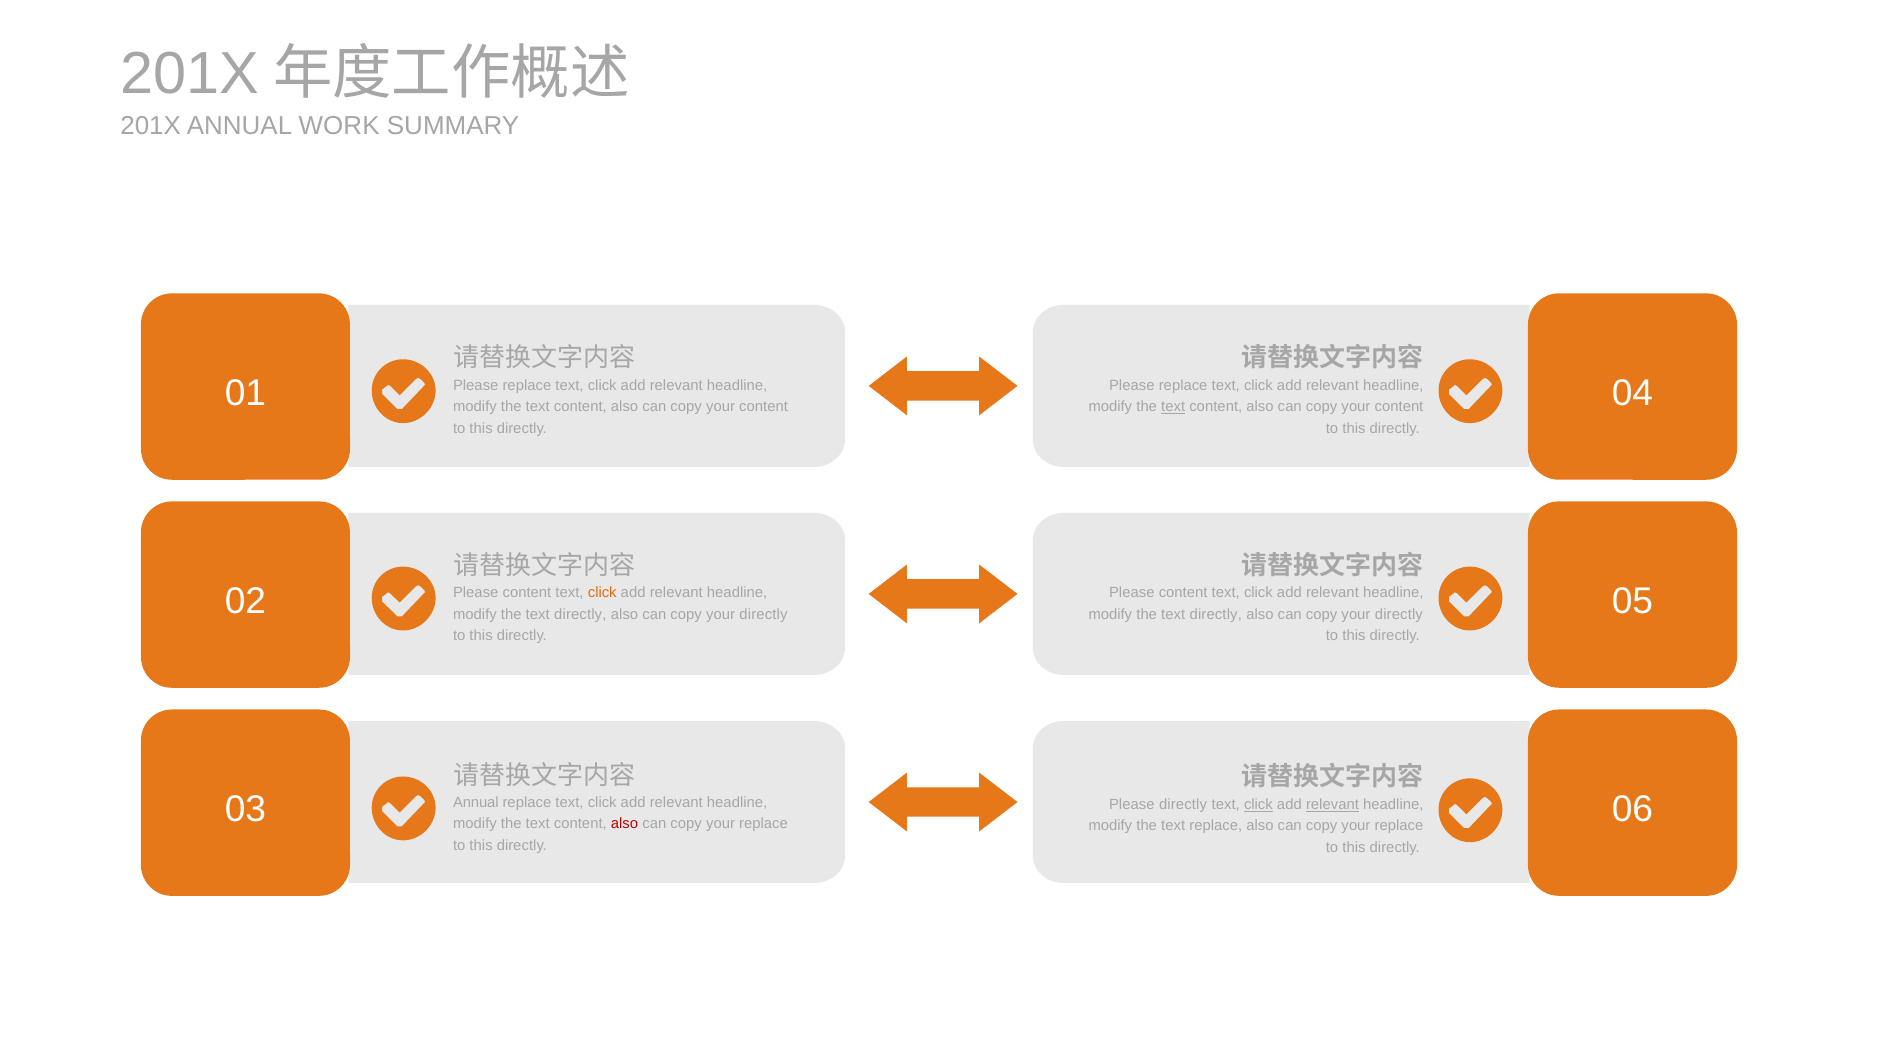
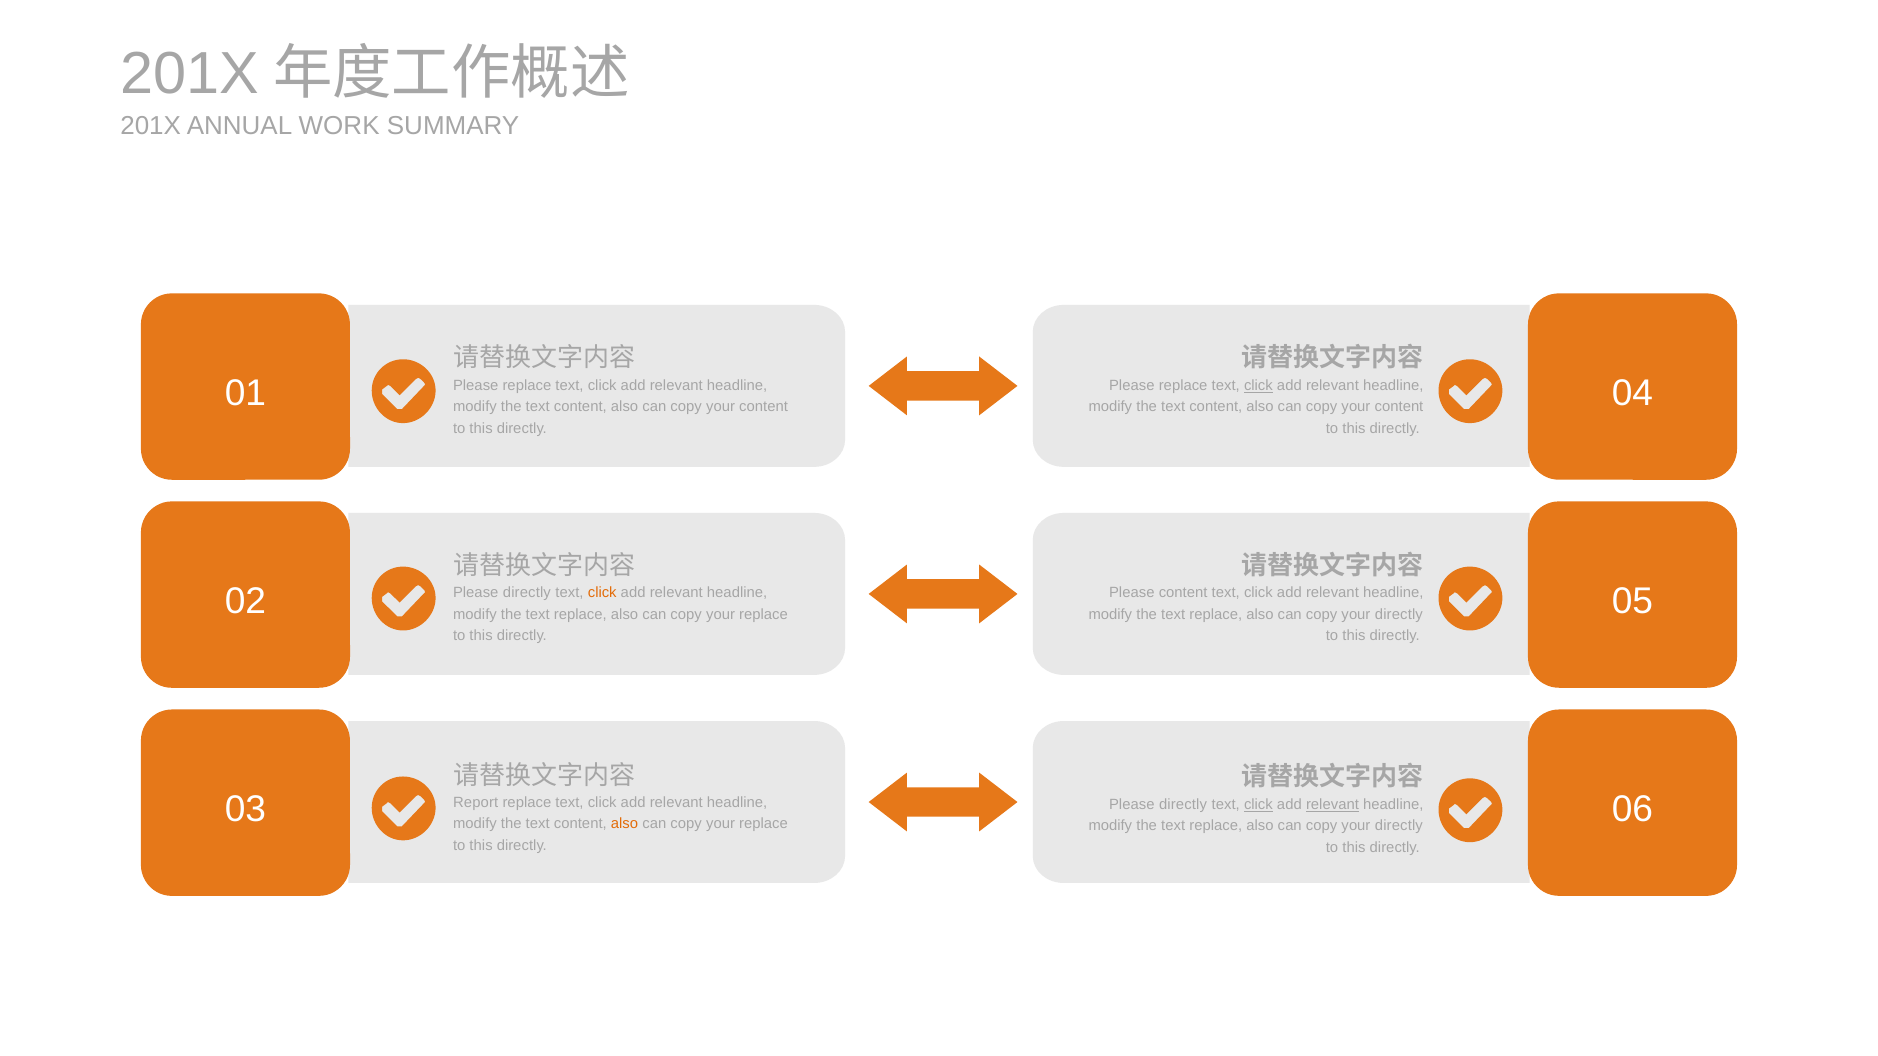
click underline: none -> present (1258, 386)
text underline: present -> none (1173, 407)
content: content -> directly (527, 593)
directly: directly -> replace (580, 614)
directly: directly -> replace (764, 614)
directly: directly -> replace (1216, 614)
Annual: Annual -> Report (476, 803)
also colour: red -> orange (625, 824)
replace: replace -> directly (1399, 826)
